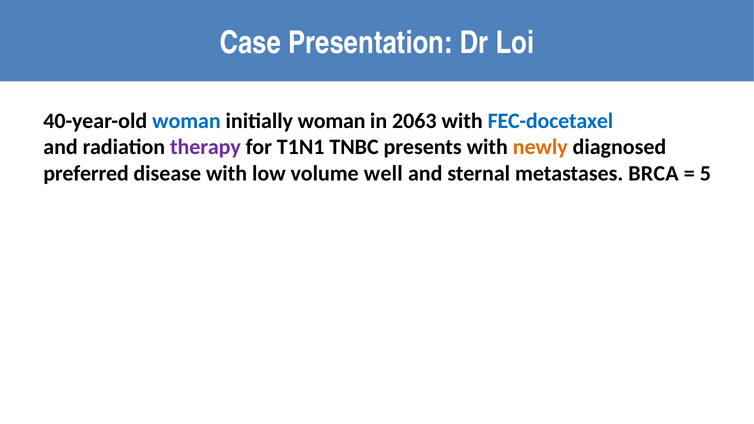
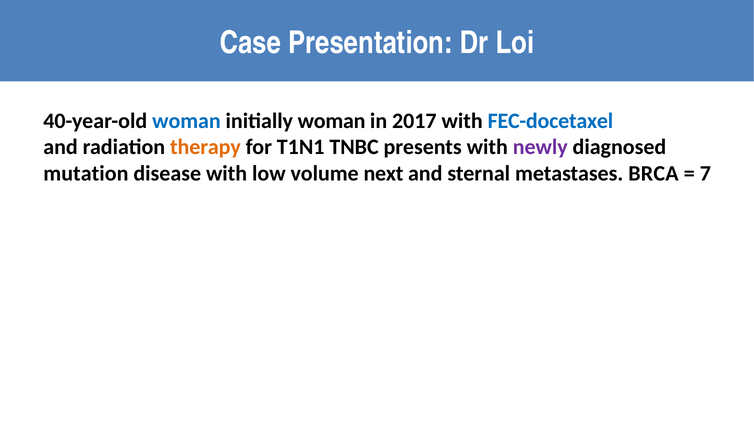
2063: 2063 -> 2017 (414, 121)
therapy colour: purple -> orange (205, 147)
newly colour: orange -> purple (540, 147)
preferred: preferred -> mutation (86, 174)
well: well -> next (383, 174)
5: 5 -> 7 (705, 174)
